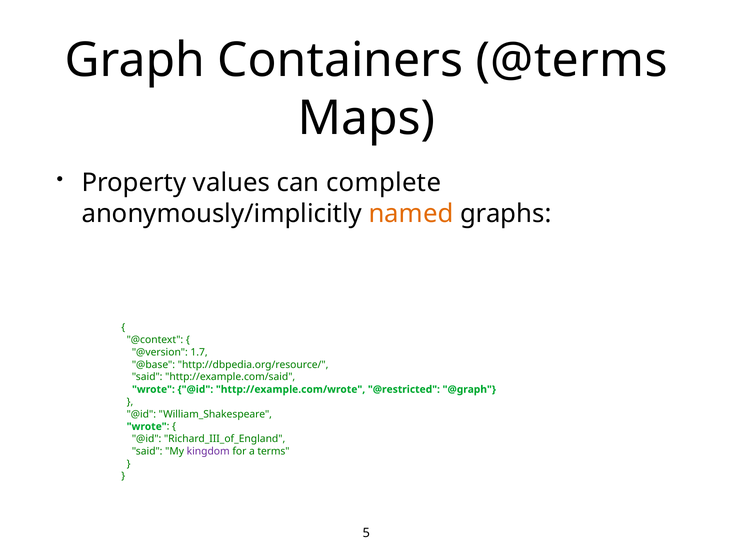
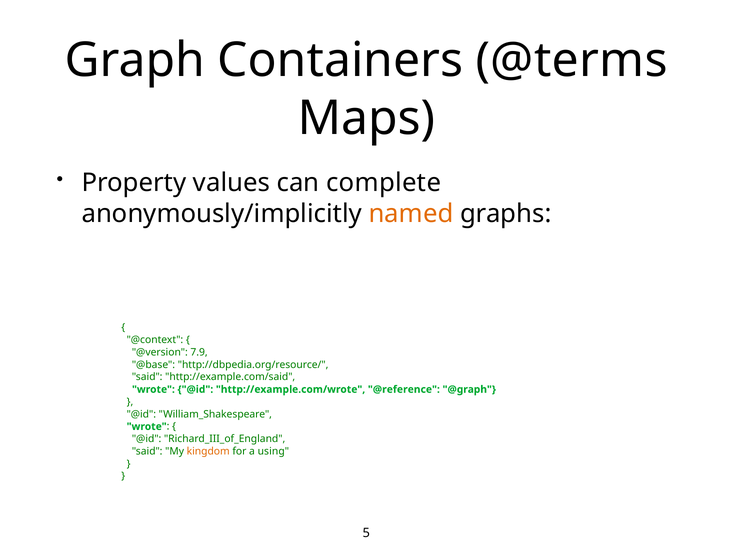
1.7: 1.7 -> 7.9 (199, 352)
@restricted: @restricted -> @reference (404, 389)
kingdom colour: purple -> orange (208, 451)
terms: terms -> using (273, 451)
